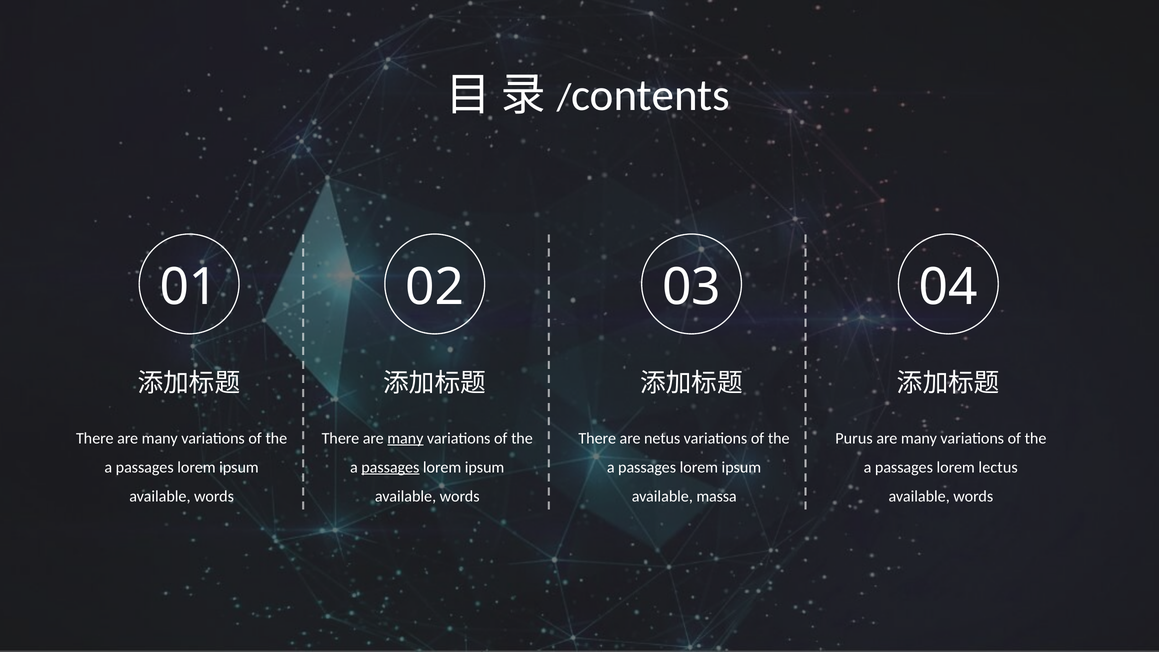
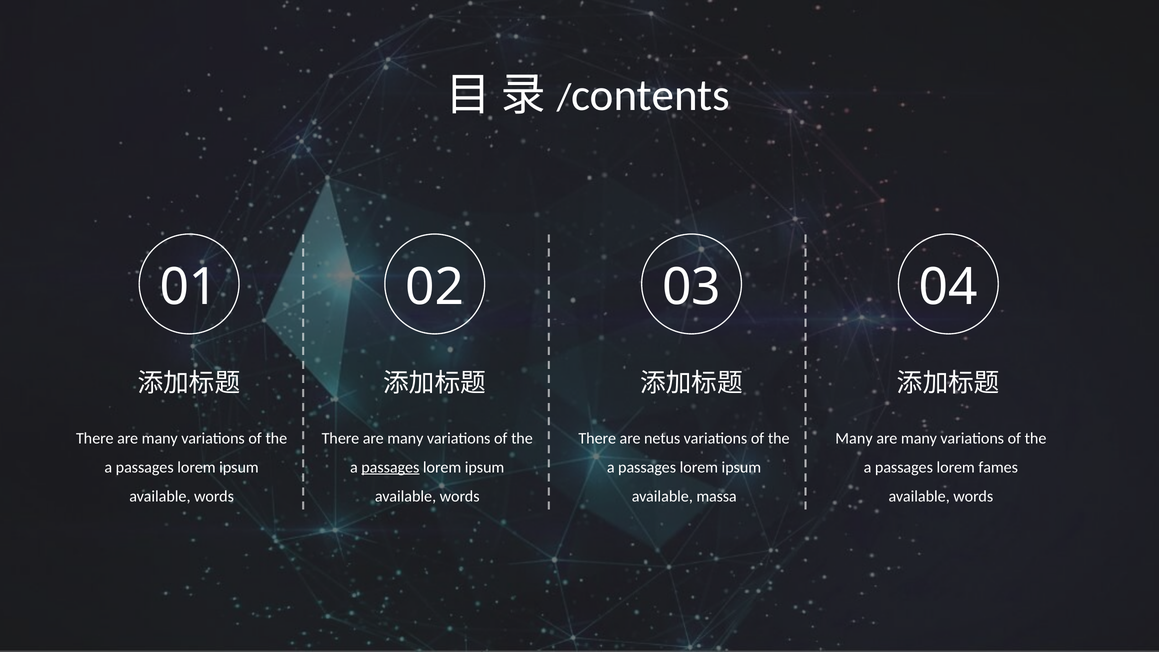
many underline: present -> none (405, 438)
Purus: Purus -> Many (854, 438)
lectus: lectus -> fames (998, 467)
